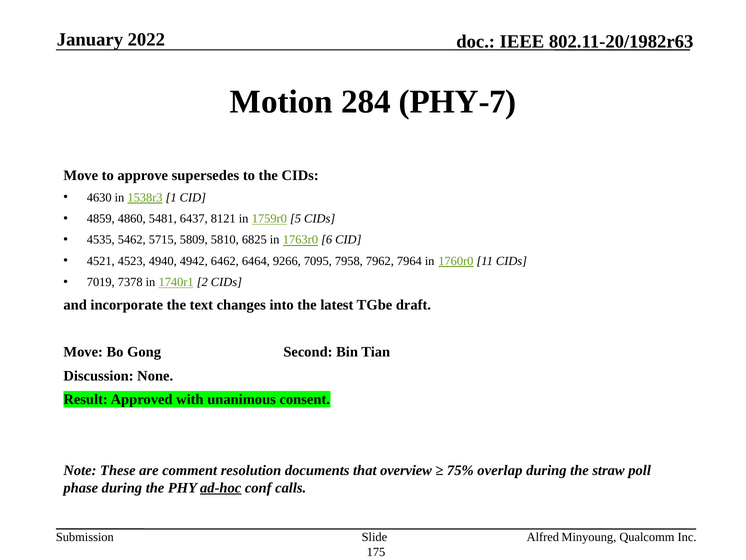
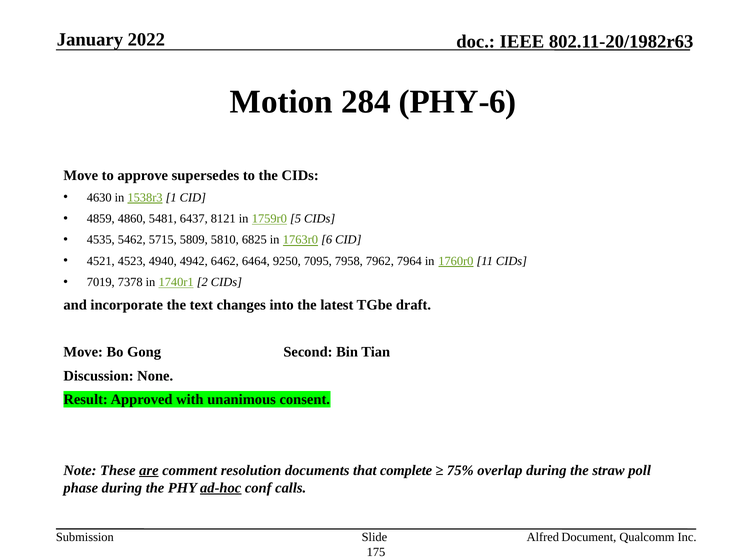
PHY-7: PHY-7 -> PHY-6 (458, 102)
9266: 9266 -> 9250 (287, 261)
are underline: none -> present (149, 470)
overview: overview -> complete (406, 470)
Minyoung: Minyoung -> Document (589, 537)
